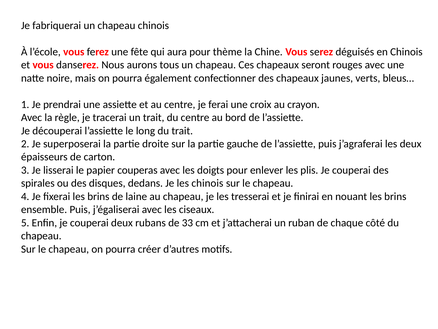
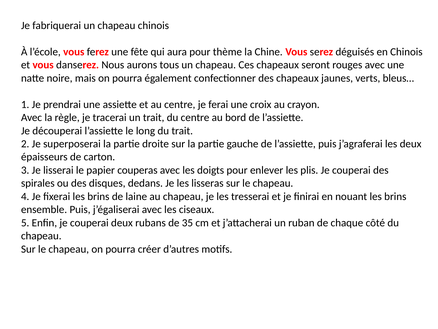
les chinois: chinois -> lisseras (207, 183)
33: 33 -> 35 (187, 223)
